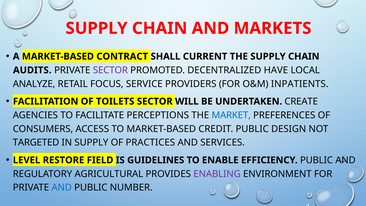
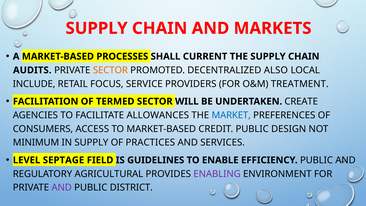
CONTRACT: CONTRACT -> PROCESSES (122, 56)
SECTOR colour: purple -> orange (110, 70)
HAVE: HAVE -> ALSO (276, 70)
ANALYZE: ANALYZE -> INCLUDE (34, 84)
INPATIENTS: INPATIENTS -> TREATMENT (300, 84)
TOILETS: TOILETS -> TERMED (115, 101)
PERCEPTIONS: PERCEPTIONS -> ALLOWANCES (158, 115)
TARGETED: TARGETED -> MINIMUM (36, 143)
RESTORE: RESTORE -> SEPTAGE (63, 160)
AND colour: blue -> purple (62, 187)
NUMBER: NUMBER -> DISTRICT (131, 187)
